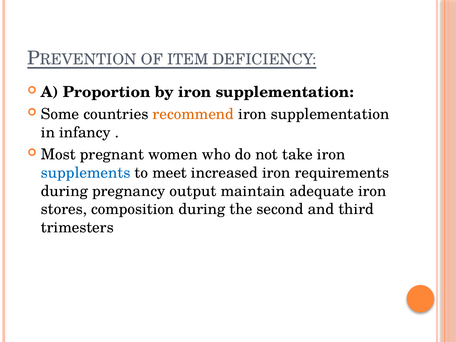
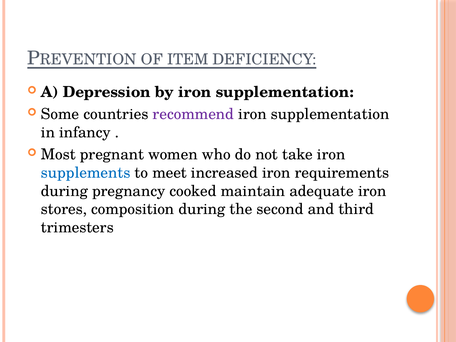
Proportion: Proportion -> Depression (107, 92)
recommend colour: orange -> purple (193, 114)
output: output -> cooked (193, 191)
